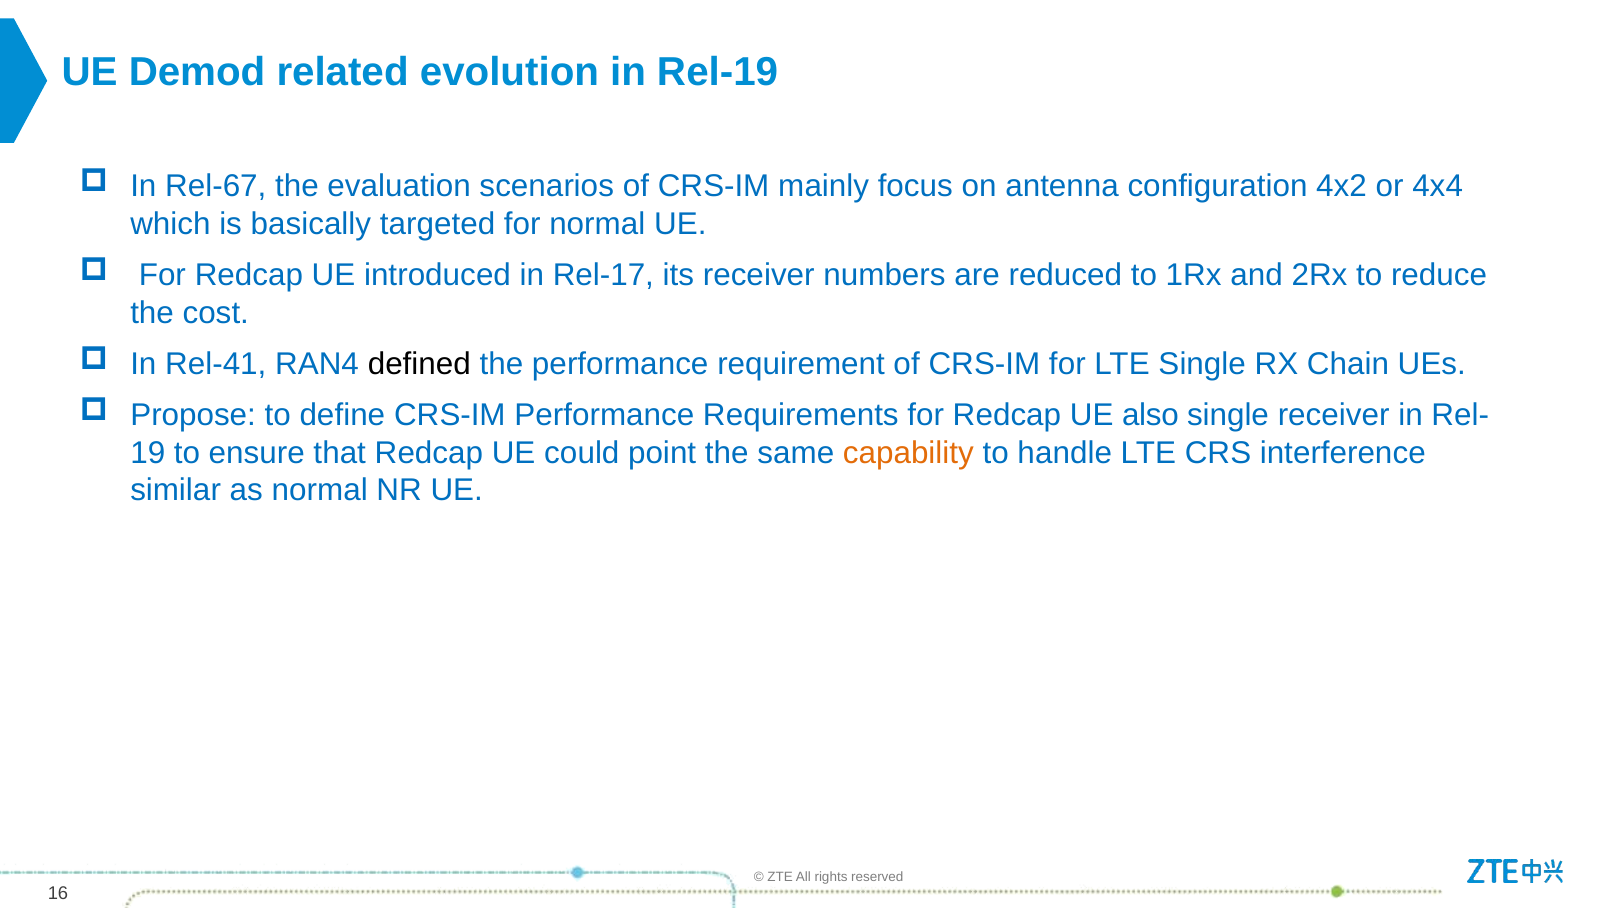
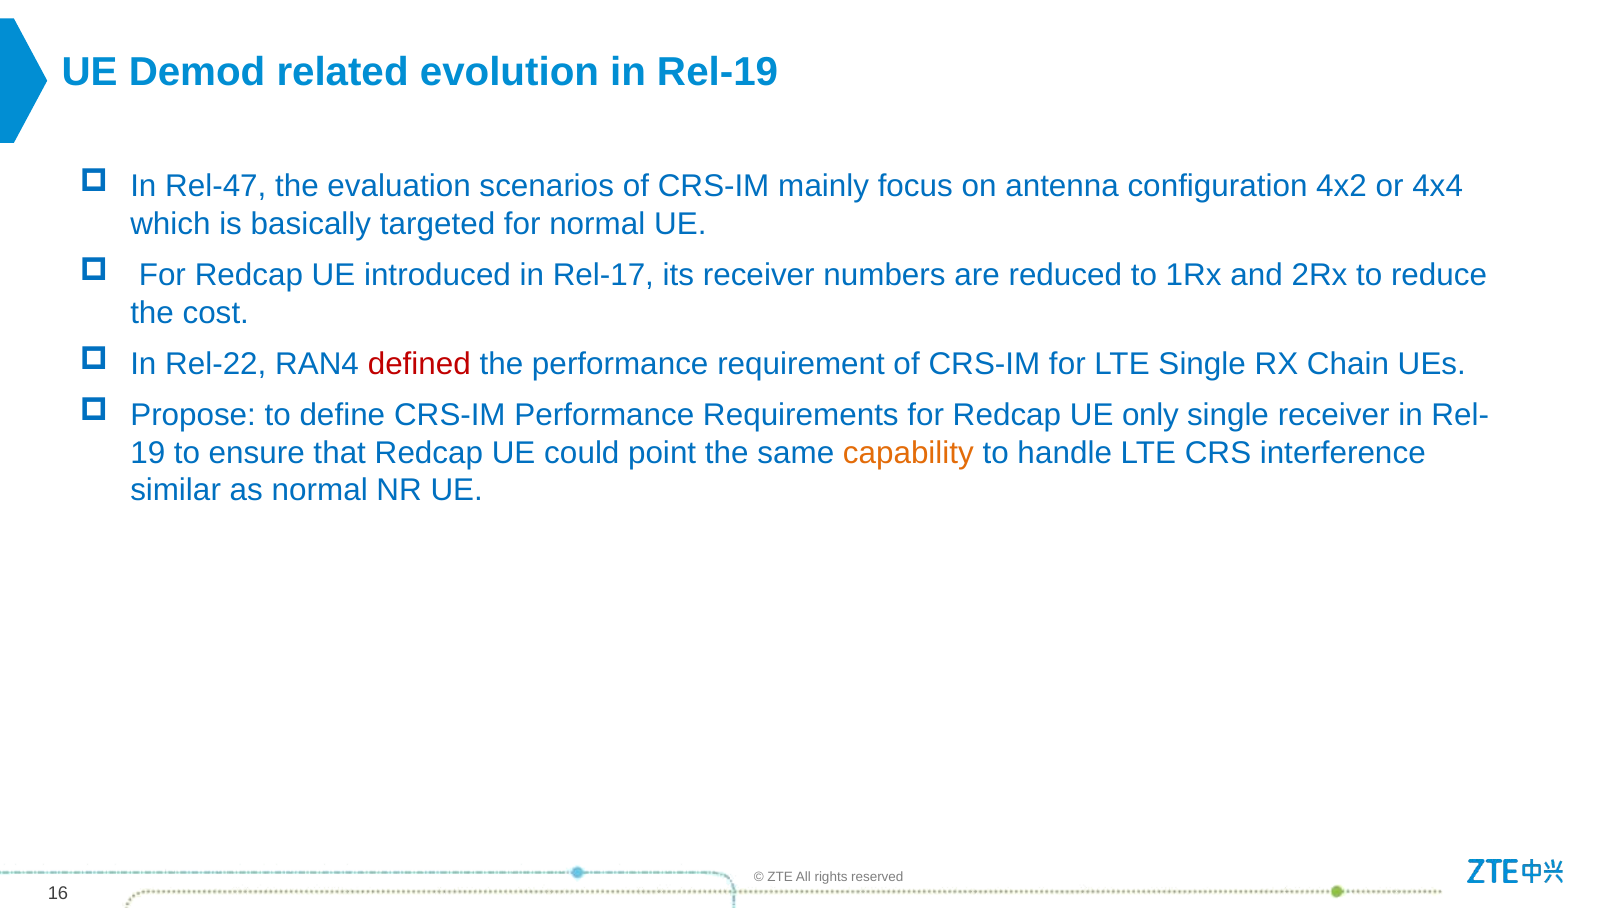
Rel-67: Rel-67 -> Rel-47 (216, 186)
Rel-41: Rel-41 -> Rel-22 (216, 364)
defined colour: black -> red (419, 364)
also: also -> only (1150, 415)
